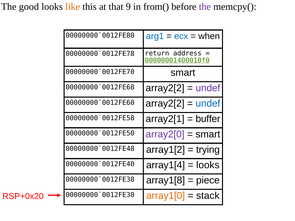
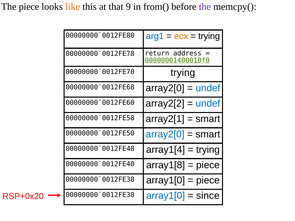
The good: good -> piece (29, 7)
ecx colour: blue -> orange (181, 36)
when: when -> trying (209, 36)
smart: smart -> trying (183, 73)
array2[2: array2[2 -> array2[0 (165, 88)
undef colour: purple -> blue (208, 88)
buffer: buffer -> smart (208, 119)
array2[0 colour: purple -> blue (165, 134)
array1[2: array1[2 -> array1[4 (166, 150)
array1[4: array1[4 -> array1[8 (166, 165)
looks: looks -> piece (208, 165)
array1[8: array1[8 -> array1[0 (166, 181)
array1[0 colour: orange -> blue (166, 196)
stack: stack -> since (208, 196)
